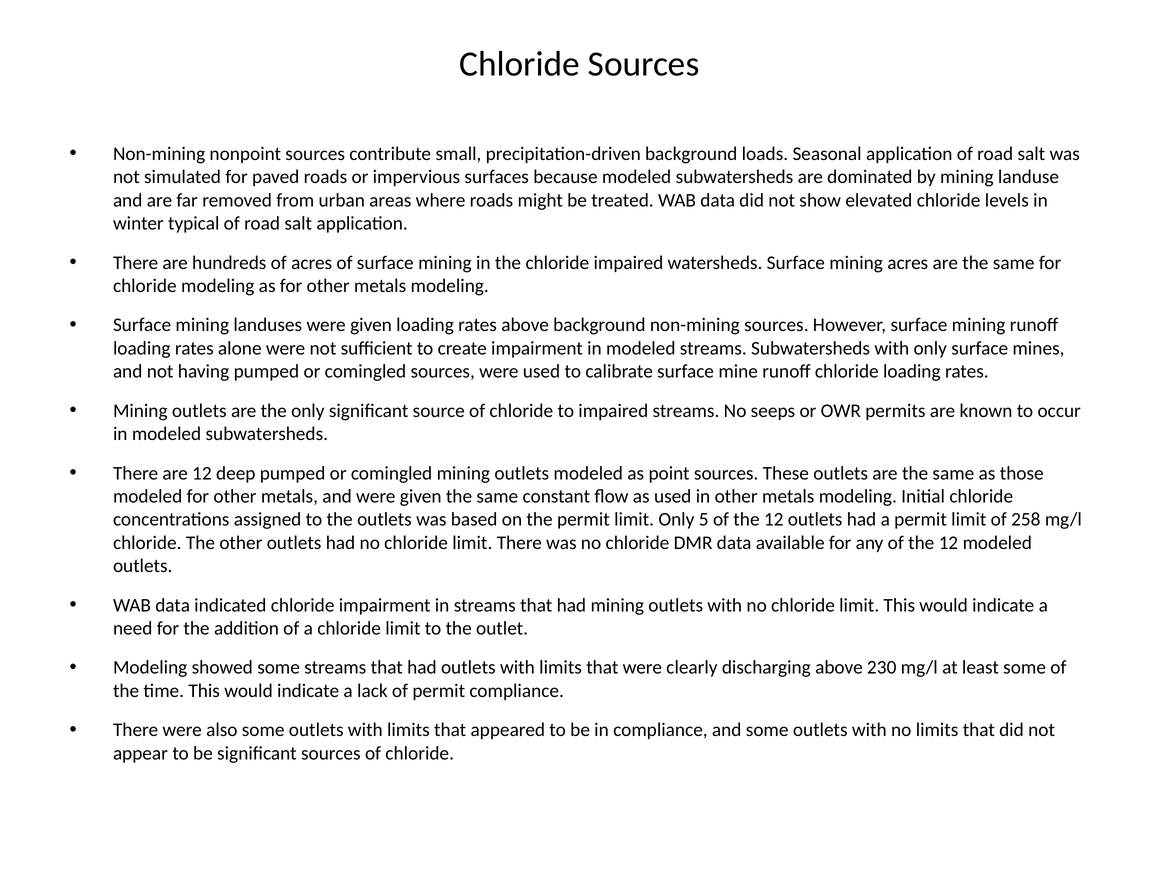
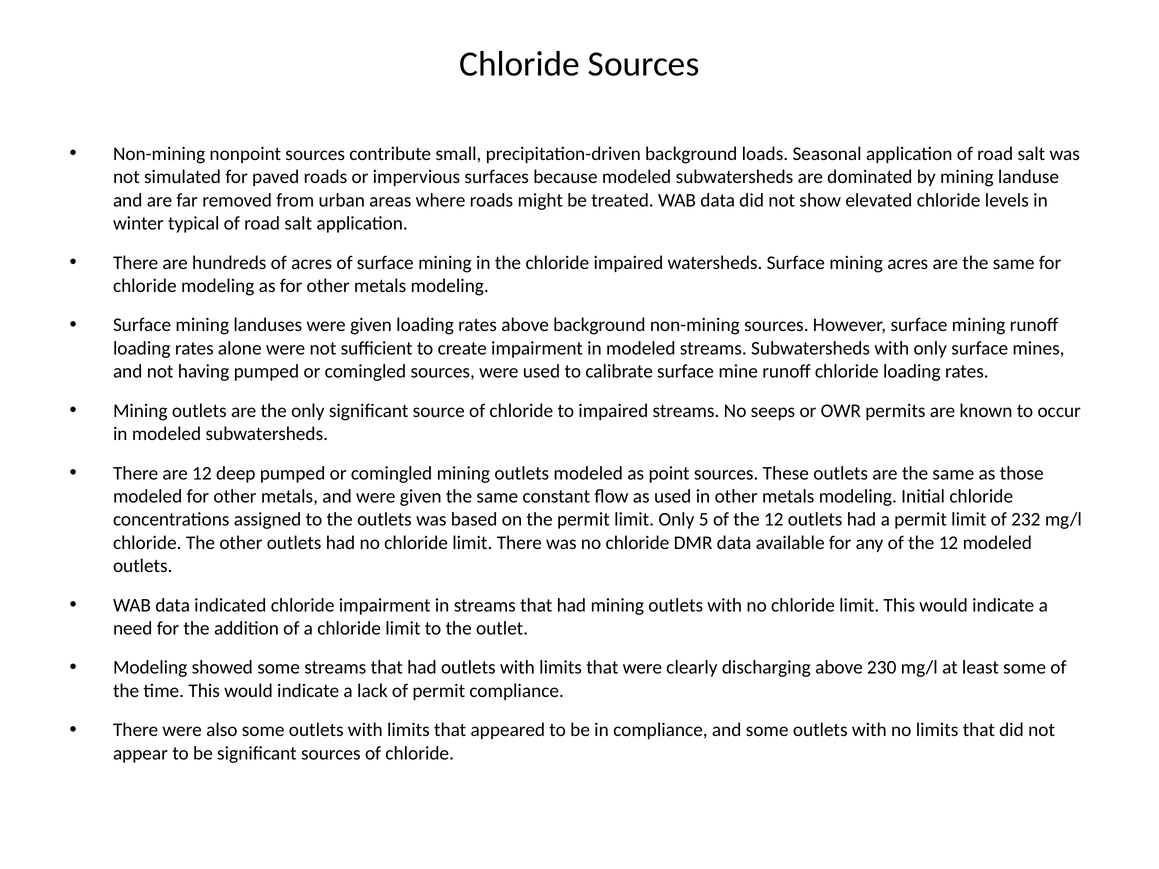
258: 258 -> 232 (1026, 520)
